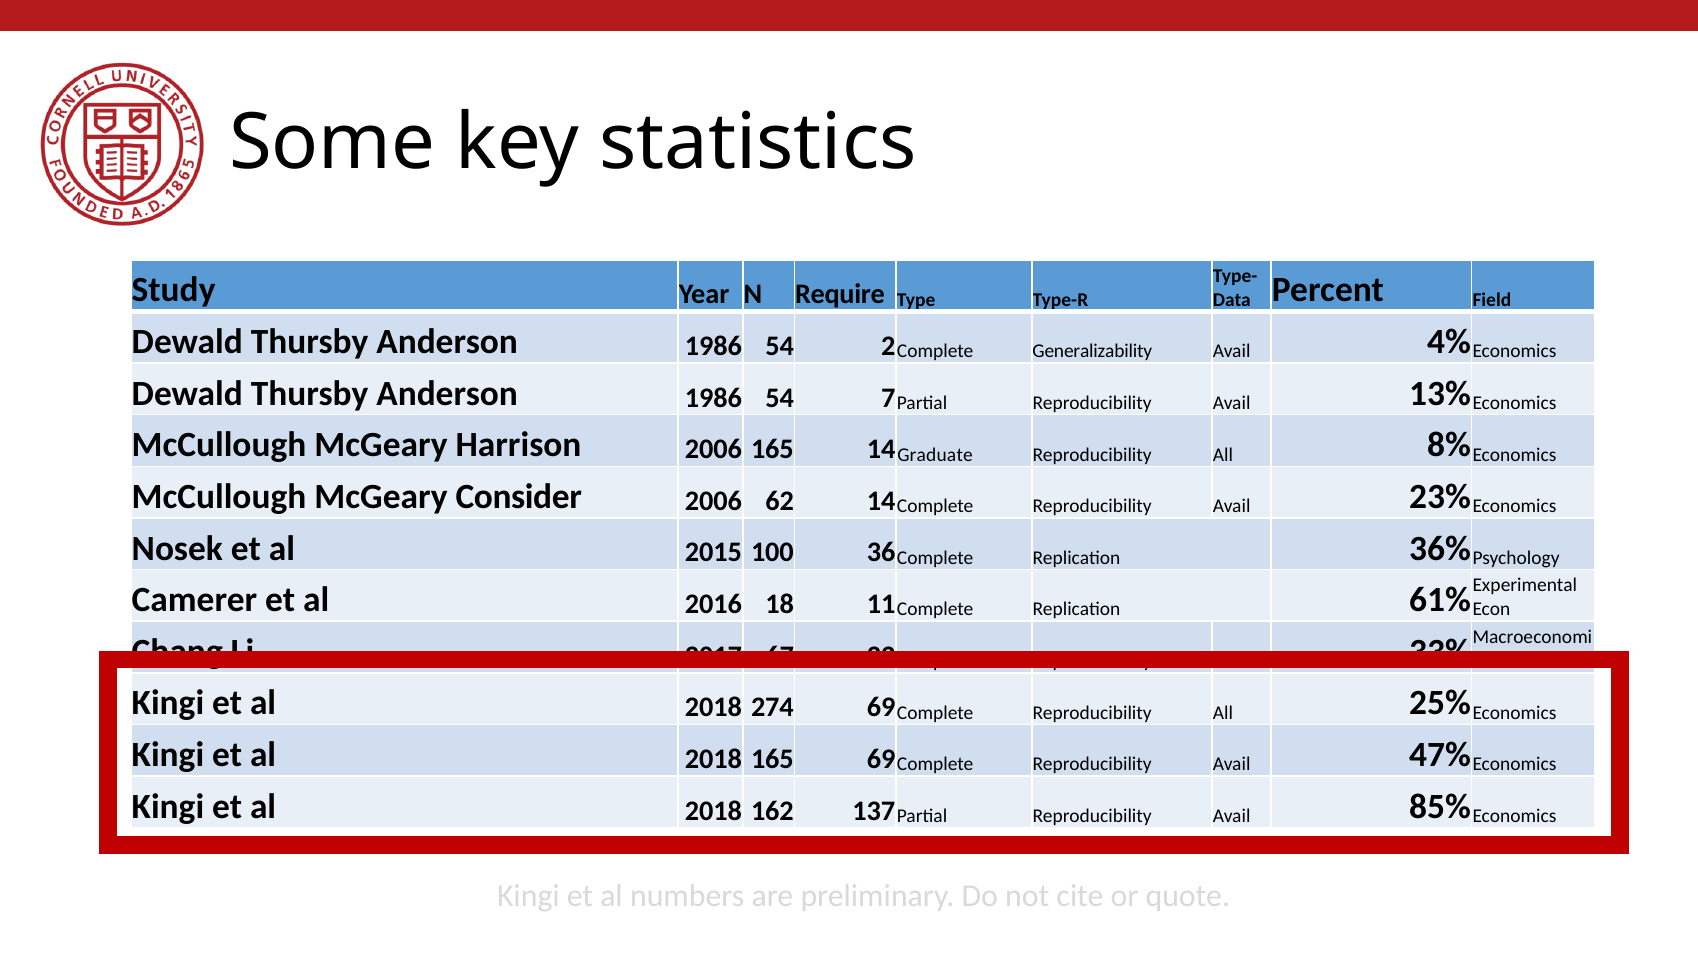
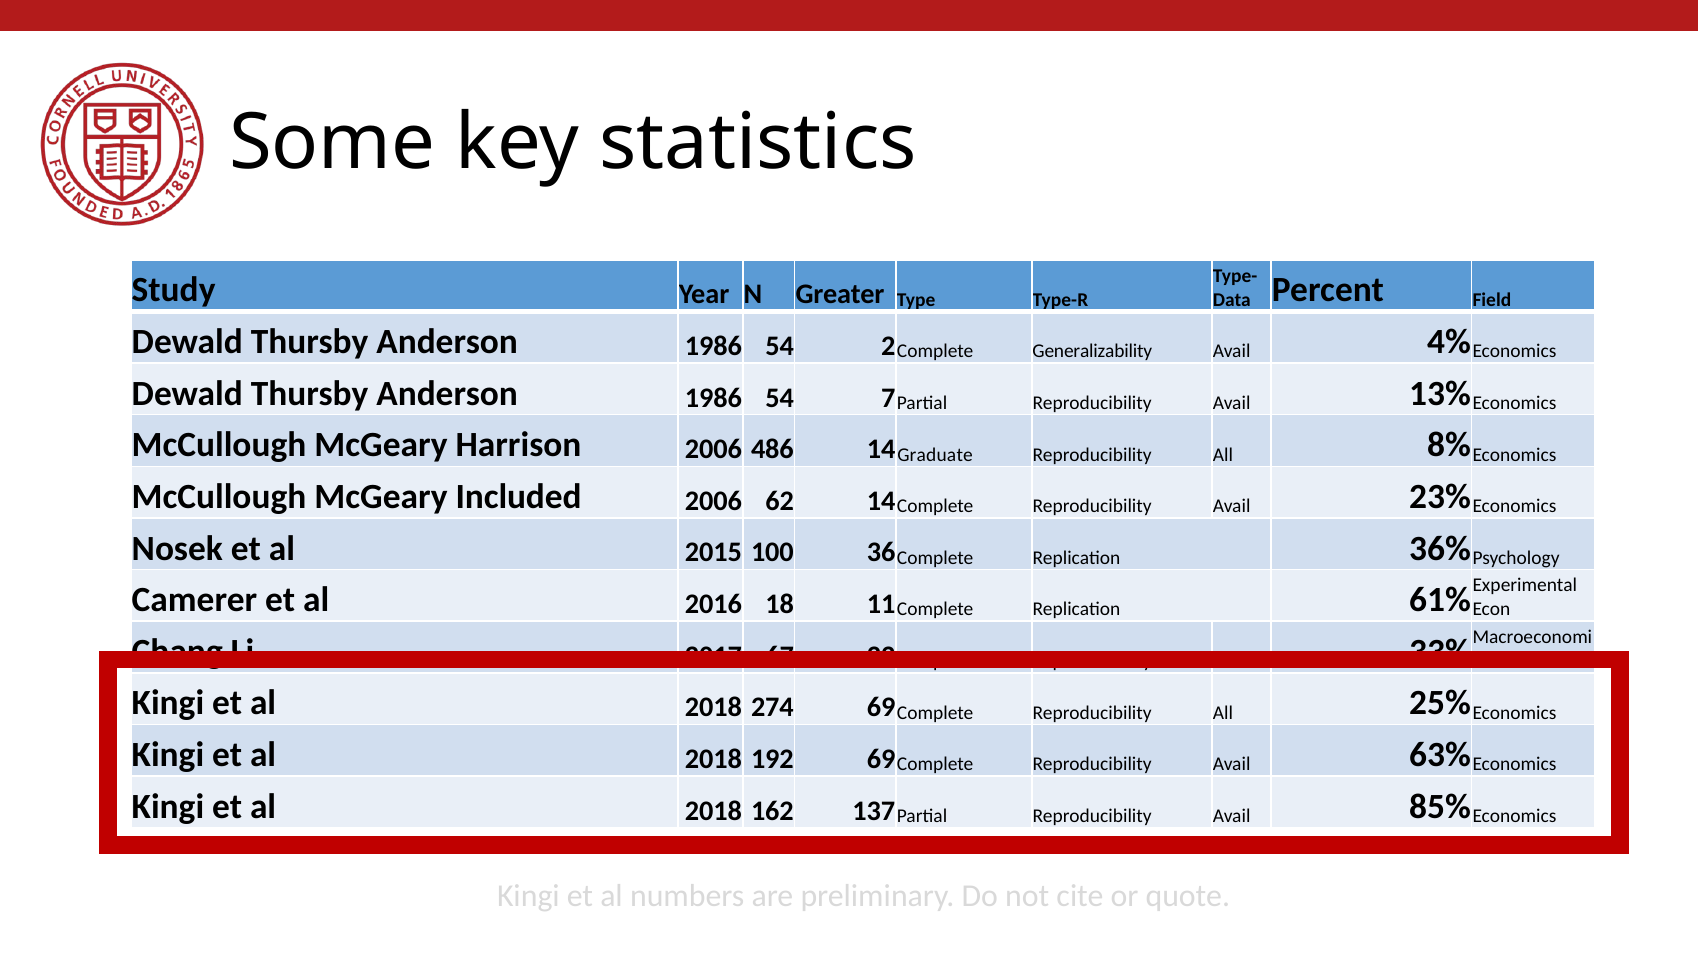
Require: Require -> Greater (840, 295)
2006 165: 165 -> 486 (772, 449)
Consider: Consider -> Included (519, 497)
2018 165: 165 -> 192 (772, 759)
47%: 47% -> 63% (1440, 755)
